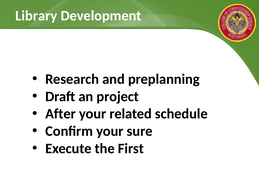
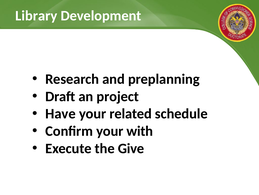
After: After -> Have (60, 113)
sure: sure -> with (140, 131)
First: First -> Give (131, 148)
